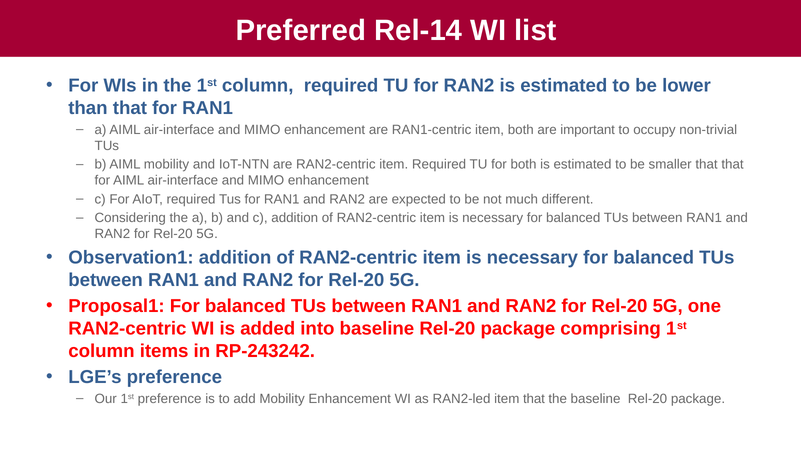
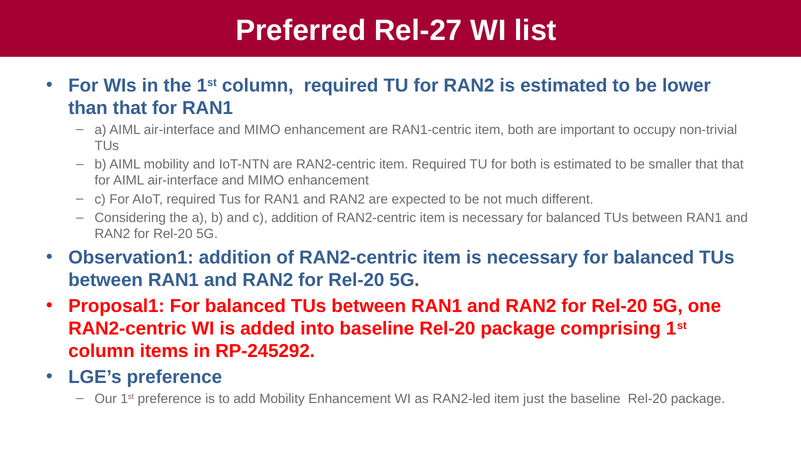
Rel-14: Rel-14 -> Rel-27 (418, 30)
RP-243242: RP-243242 -> RP-245292 (265, 351)
item that: that -> just (534, 398)
